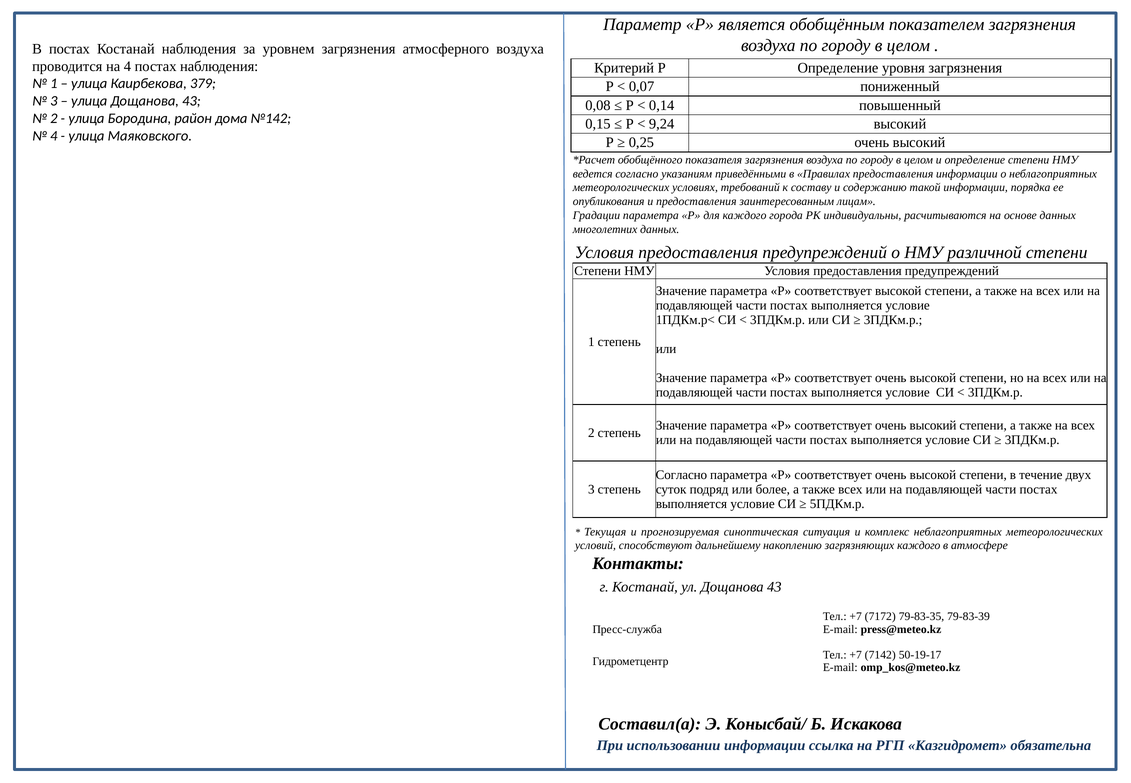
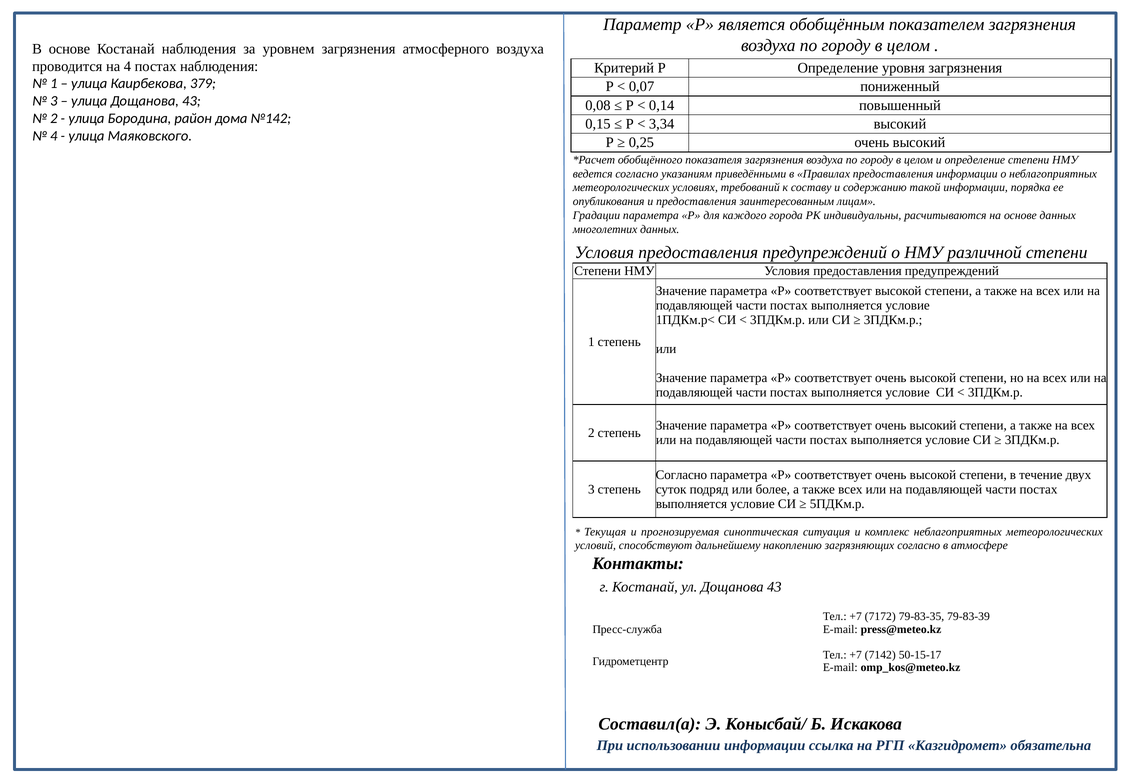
В постах: постах -> основе (69, 49)
9,24: 9,24 -> 3,34 (662, 124)
загрязняющих каждого: каждого -> согласно (919, 546)
50-19-17: 50-19-17 -> 50-15-17 (920, 655)
